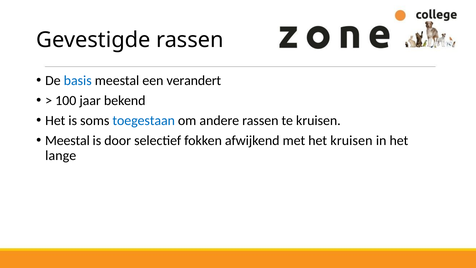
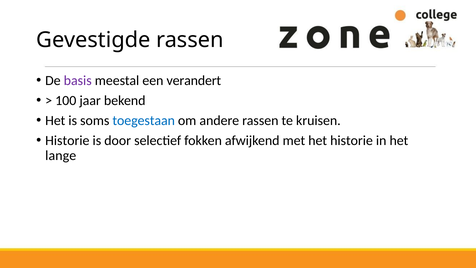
basis colour: blue -> purple (78, 80)
Meestal: Meestal -> Historie (67, 140)
het kruisen: kruisen -> historie (352, 140)
